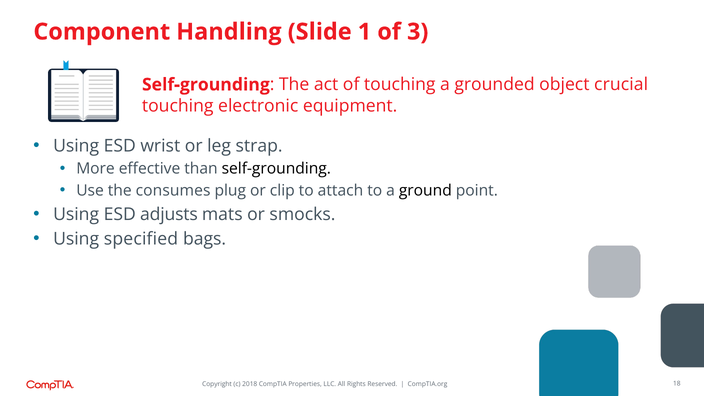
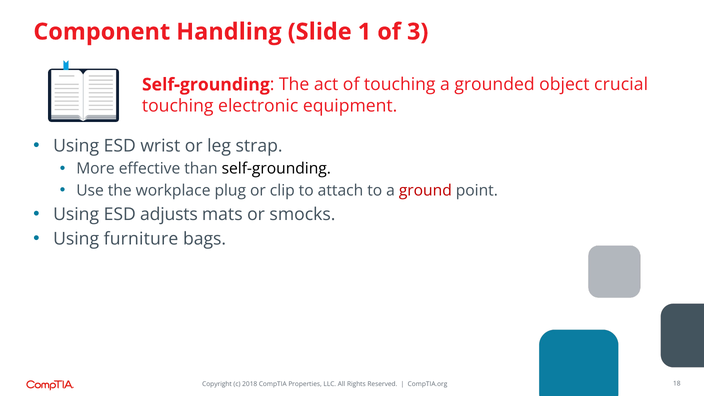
consumes: consumes -> workplace (173, 191)
ground colour: black -> red (425, 191)
specified: specified -> furniture (141, 239)
